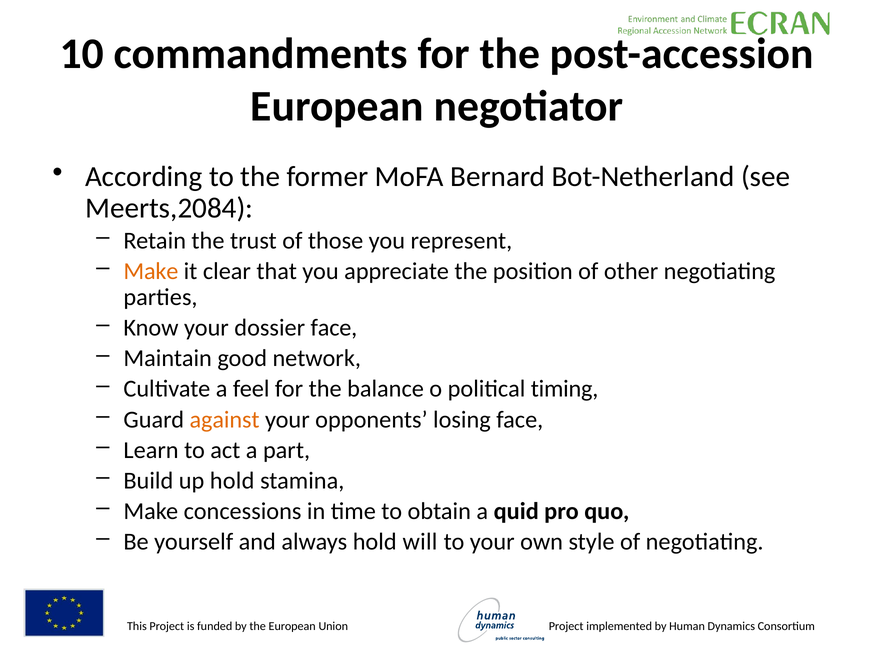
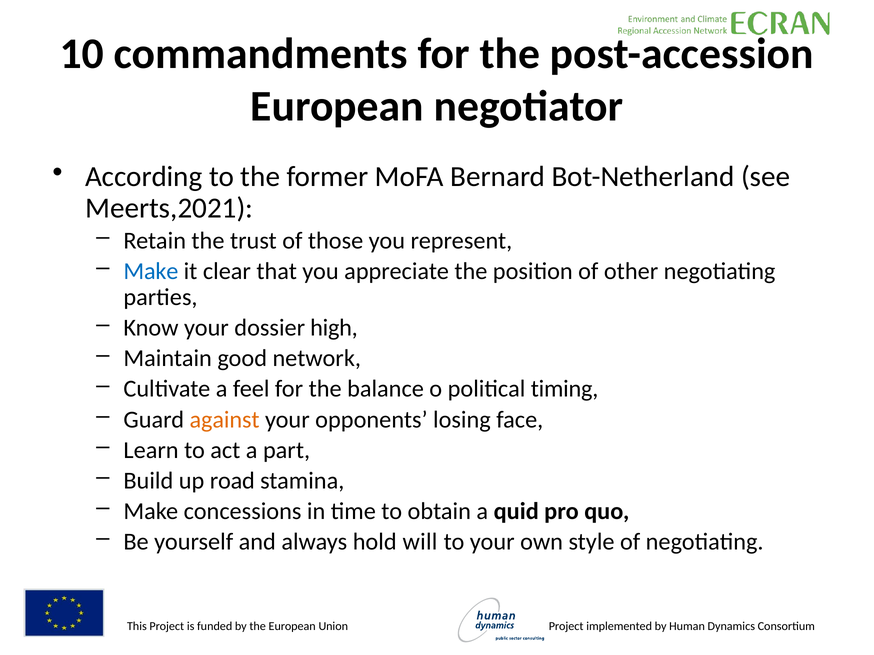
Meerts,2084: Meerts,2084 -> Meerts,2021 (169, 208)
Make colour: orange -> blue (151, 271)
dossier face: face -> high (334, 328)
up hold: hold -> road (232, 481)
